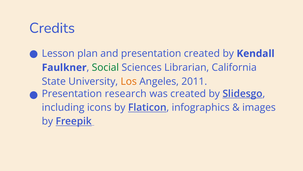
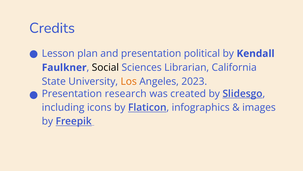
presentation created: created -> political (202, 53)
Social colour: green -> black (105, 67)
2011: 2011 -> 2023 (194, 81)
